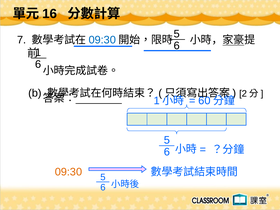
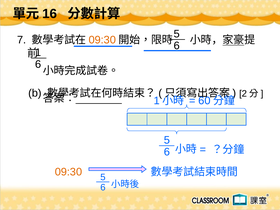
09:30 colour: blue -> orange (102, 40)
